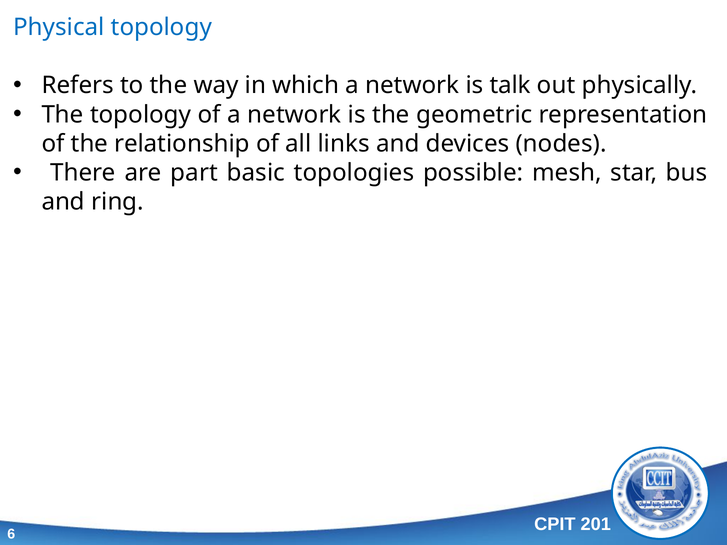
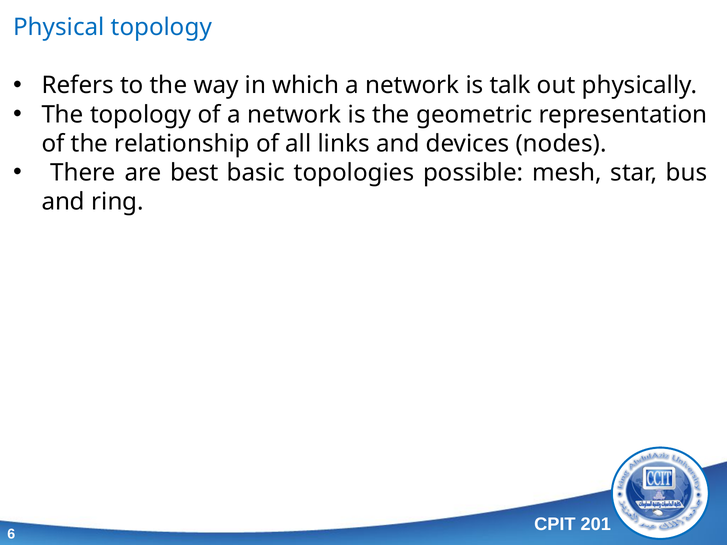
part: part -> best (194, 173)
